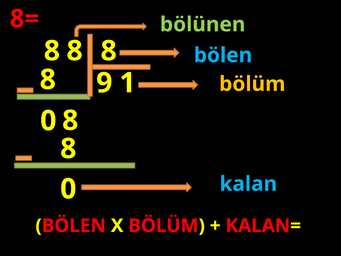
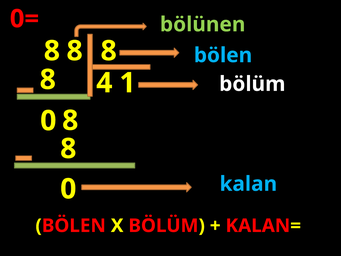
8=: 8= -> 0= (24, 19)
9: 9 -> 4 (104, 83)
bölüm colour: yellow -> white (252, 84)
